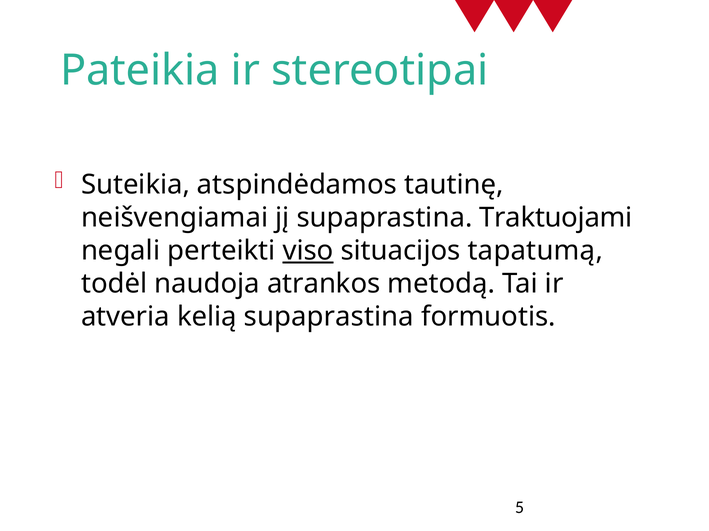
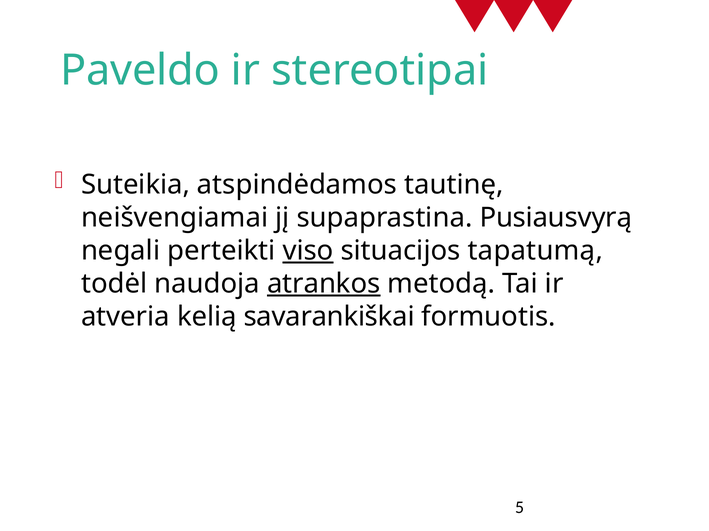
Pateikia: Pateikia -> Paveldo (140, 71)
Traktuojami: Traktuojami -> Pusiausvyrą (556, 218)
atrankos underline: none -> present (324, 284)
kelią supaprastina: supaprastina -> savarankiškai (329, 317)
